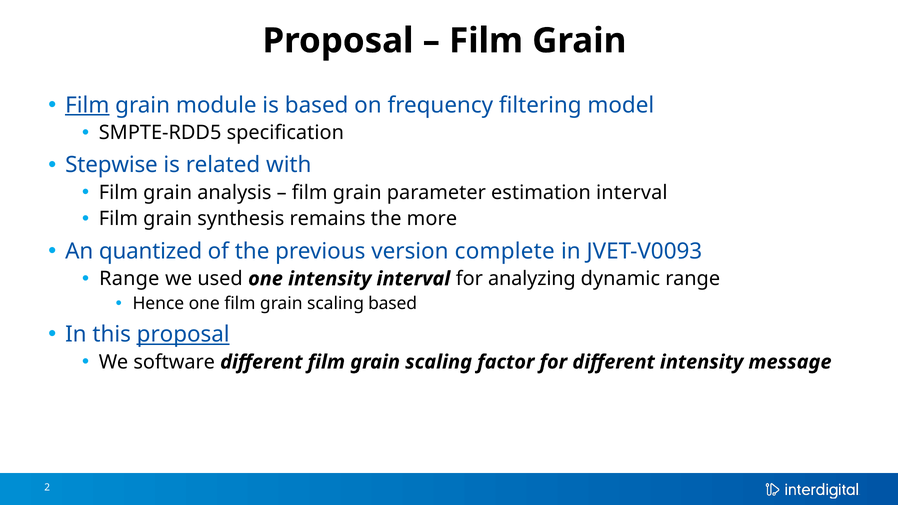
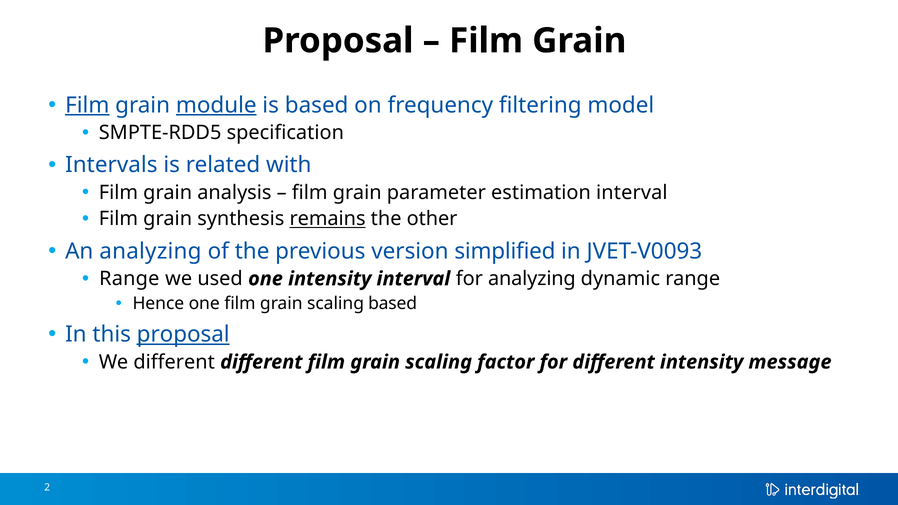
module underline: none -> present (216, 105)
Stepwise: Stepwise -> Intervals (111, 165)
remains underline: none -> present (328, 219)
more: more -> other (432, 219)
An quantized: quantized -> analyzing (150, 251)
complete: complete -> simplified (505, 251)
We software: software -> different (174, 362)
